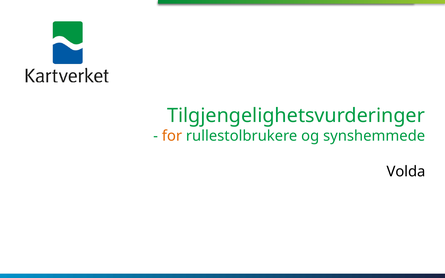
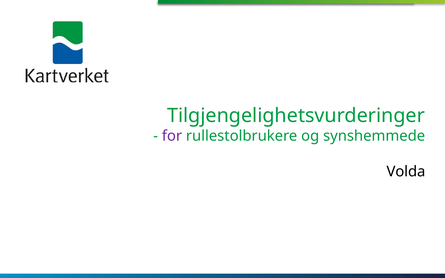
for colour: orange -> purple (172, 136)
